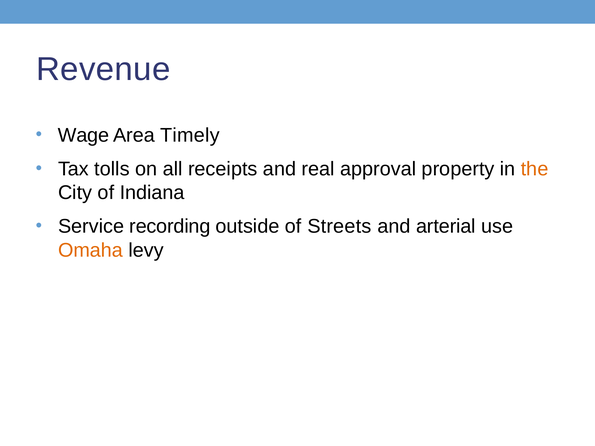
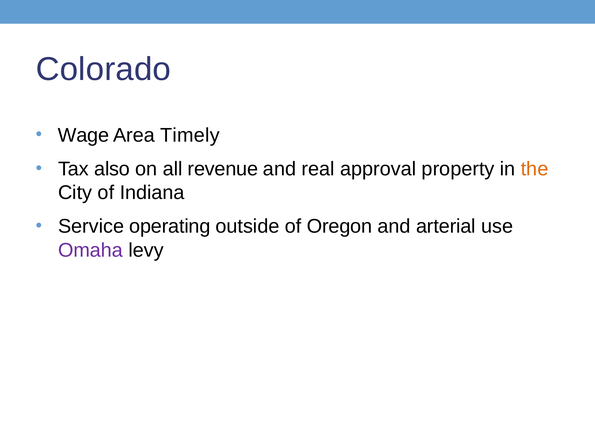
Revenue: Revenue -> Colorado (103, 69)
tolls: tolls -> also (112, 169)
receipts: receipts -> revenue (223, 169)
recording: recording -> operating (170, 227)
Streets: Streets -> Oregon (340, 227)
Omaha colour: orange -> purple (91, 250)
